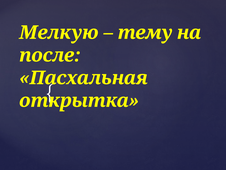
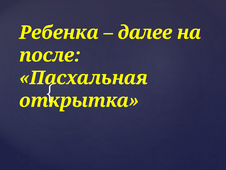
Мелкую: Мелкую -> Ребенка (59, 33)
тему: тему -> далее (145, 33)
